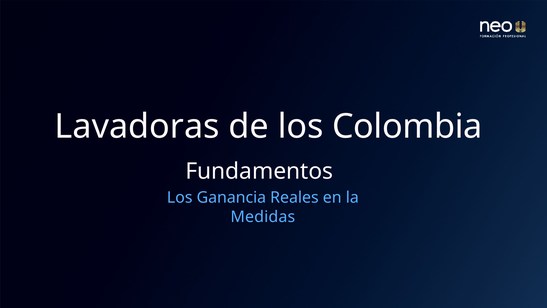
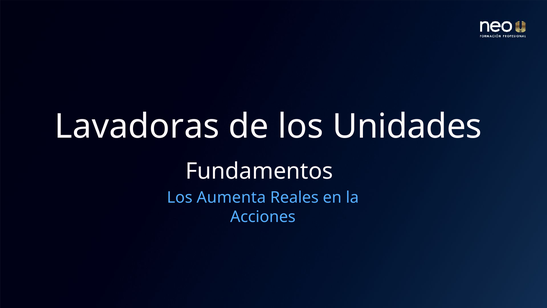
Colombia: Colombia -> Unidades (407, 126)
Ganancia: Ganancia -> Aumenta (231, 197)
Medidas: Medidas -> Acciones (263, 217)
